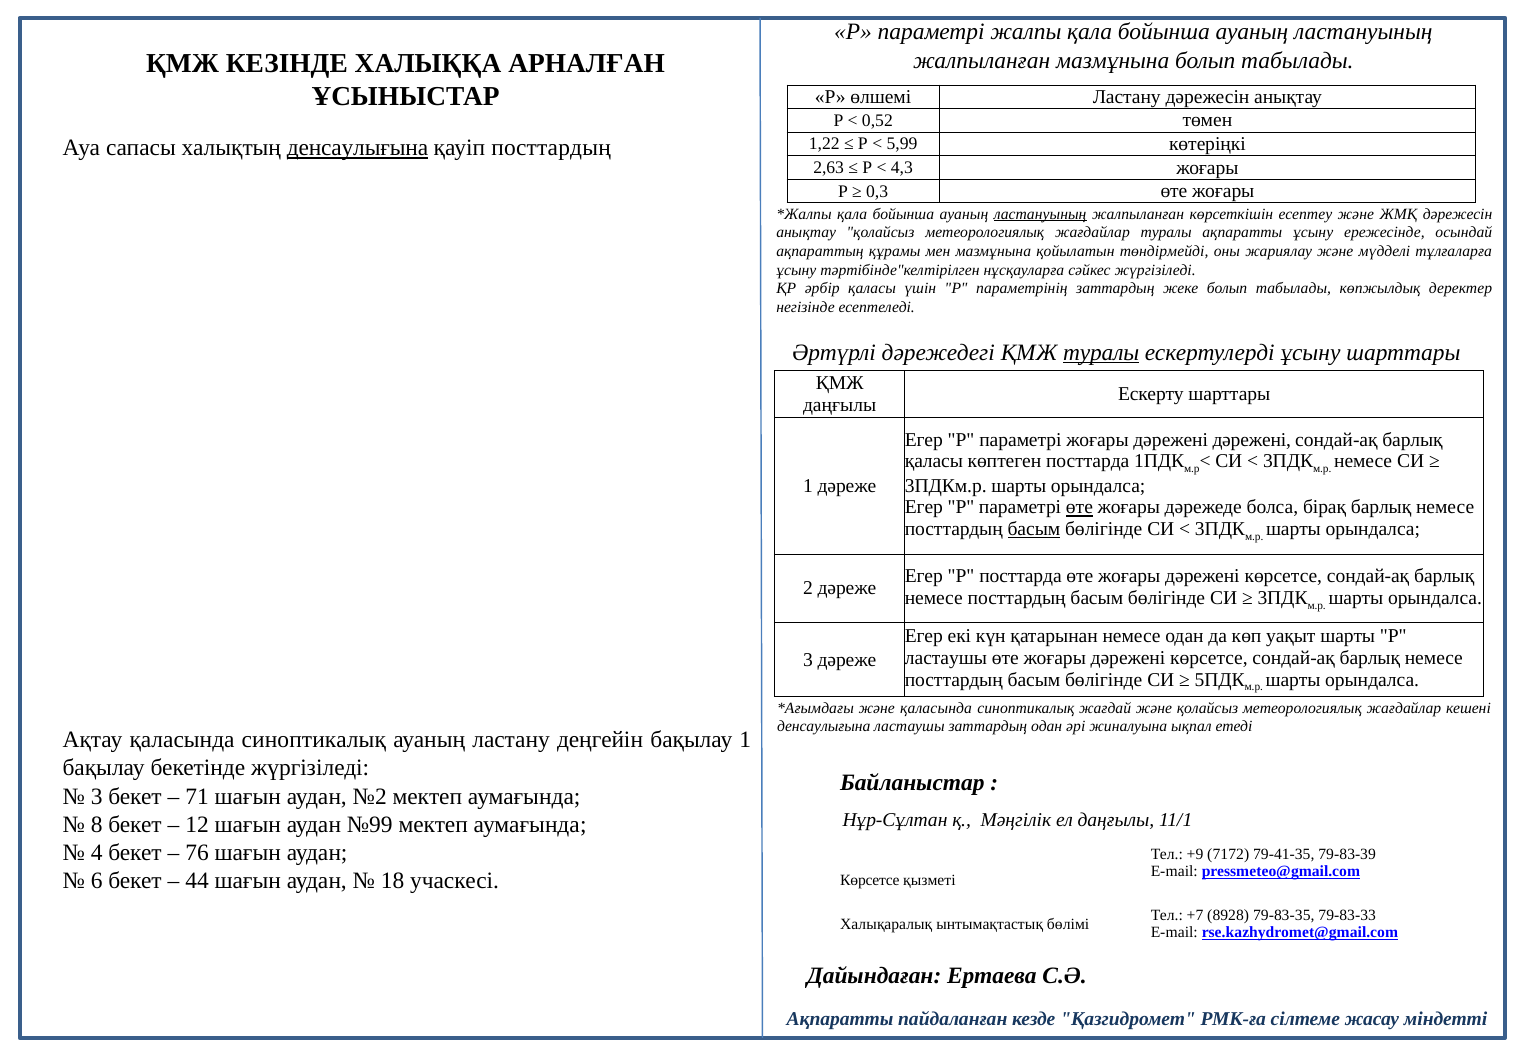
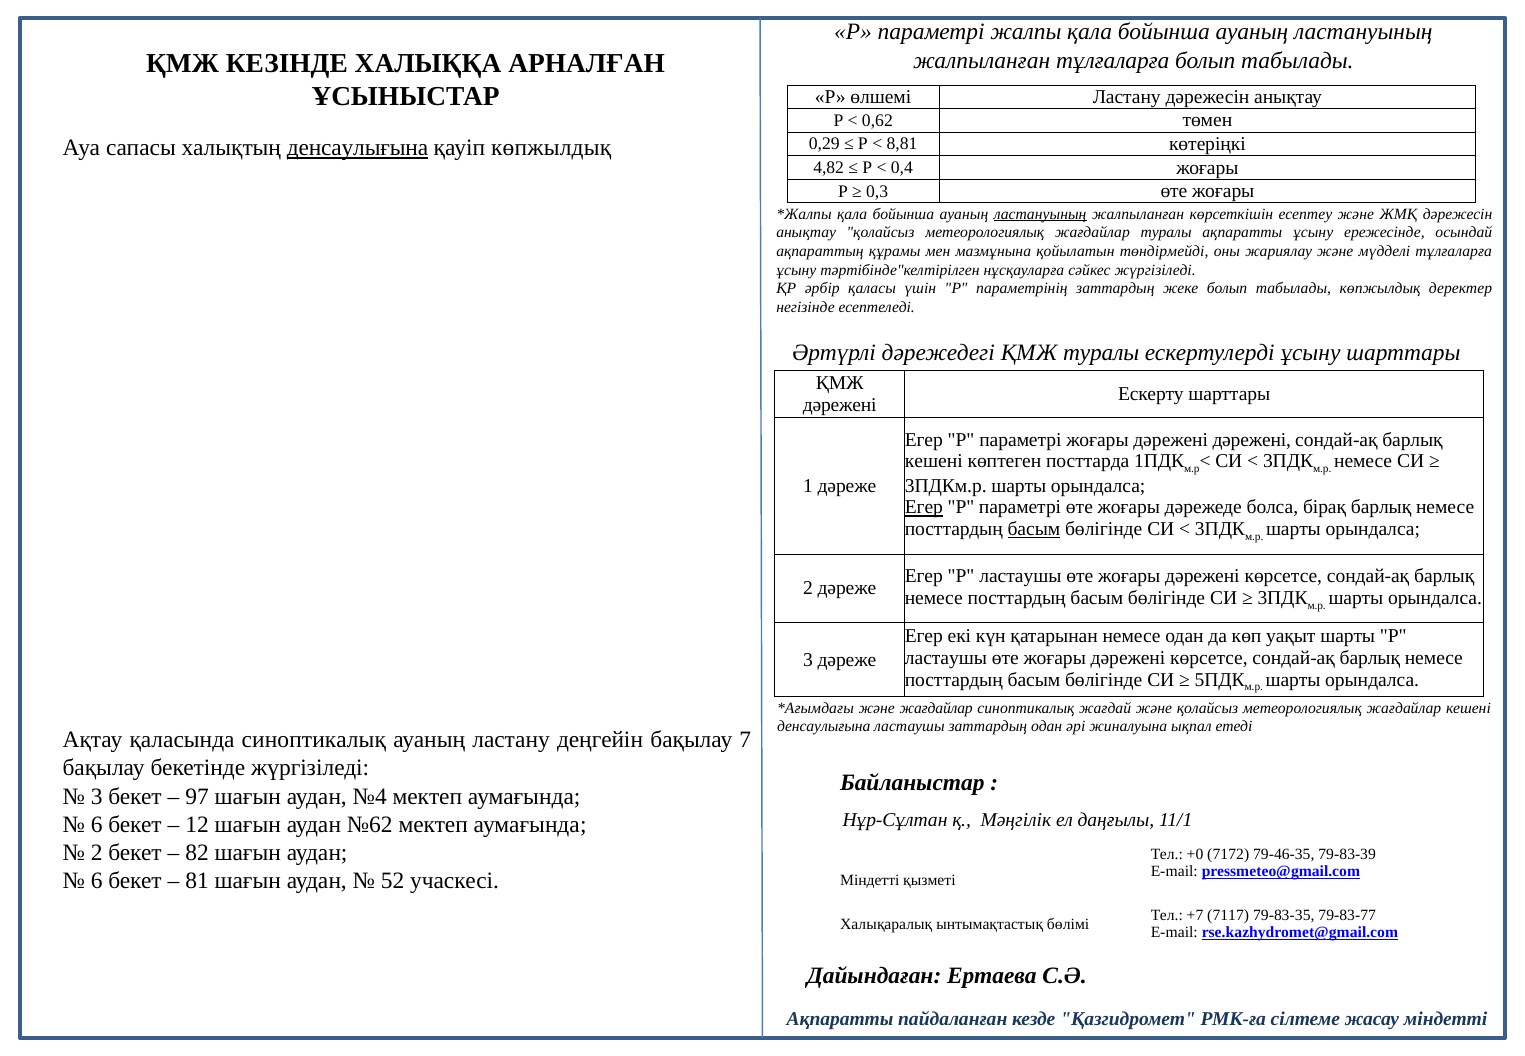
жалпыланған мазмұнына: мазмұнына -> тұлғаларға (1113, 60)
0,52: 0,52 -> 0,62 (877, 121)
1,22: 1,22 -> 0,29 (824, 144)
5,99: 5,99 -> 8,81 (902, 144)
қауіп посттардың: посттардың -> көпжылдық (551, 148)
2,63: 2,63 -> 4,82 (829, 168)
4,3: 4,3 -> 0,4 (902, 168)
туралы underline: present -> none (1101, 353)
даңғылы: даңғылы -> дәрежені (840, 405)
қаласы: қаласы -> кешені (934, 461)
Егер underline: none -> present (924, 507)
өте underline: present -> none (1079, 507)
Егер Р посттарда: посттарда -> ластаушы (1020, 576)
және қаласында: қаласында -> жағдайлар (936, 708)
бақылау 1: 1 -> 7 (745, 740)
71: 71 -> 97 (197, 796)
№2: №2 -> №4 (370, 796)
8: 8 -> 6 (97, 824)
№99: №99 -> №62 (370, 824)
4: 4 -> 2 (97, 852)
76: 76 -> 82 (197, 852)
+9: +9 -> +0 (1195, 854)
79-41-35: 79-41-35 -> 79-46-35 (1284, 854)
44: 44 -> 81 (197, 881)
18: 18 -> 52 (393, 881)
Көрсетсе: Көрсетсе -> Міндетті (870, 880)
8928: 8928 -> 7117 (1228, 915)
79-83-33: 79-83-33 -> 79-83-77 (1347, 915)
